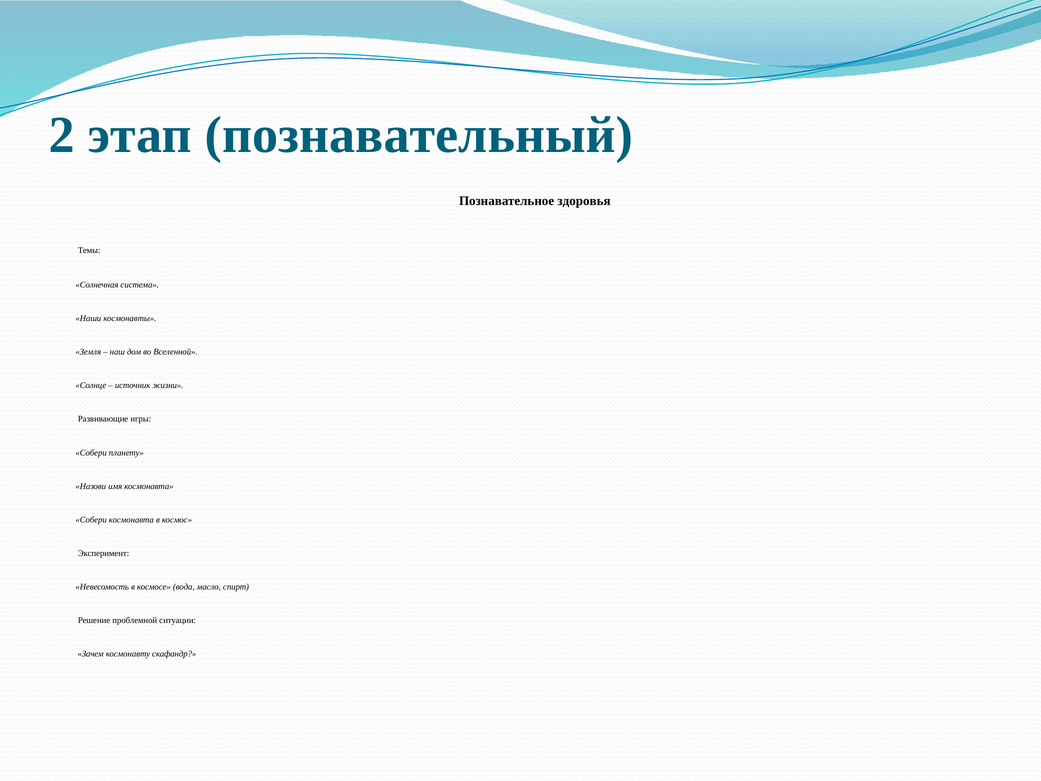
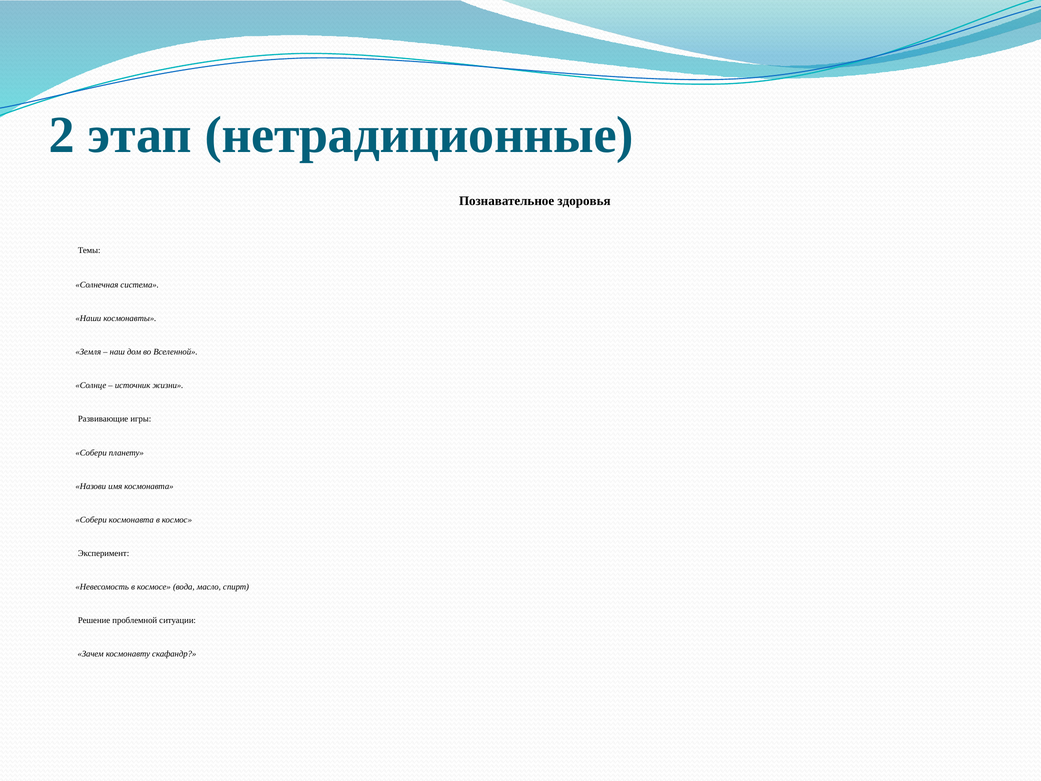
познавательный: познавательный -> нетрадиционные (419, 135)
